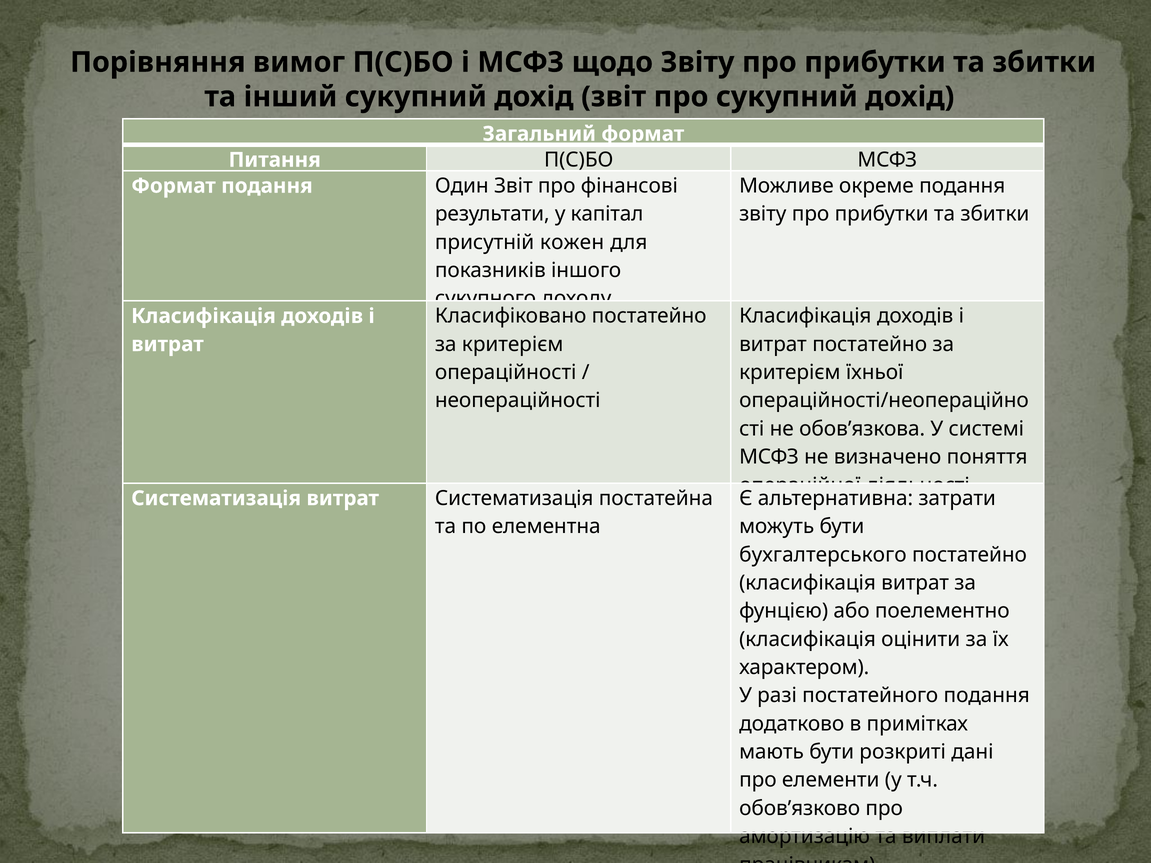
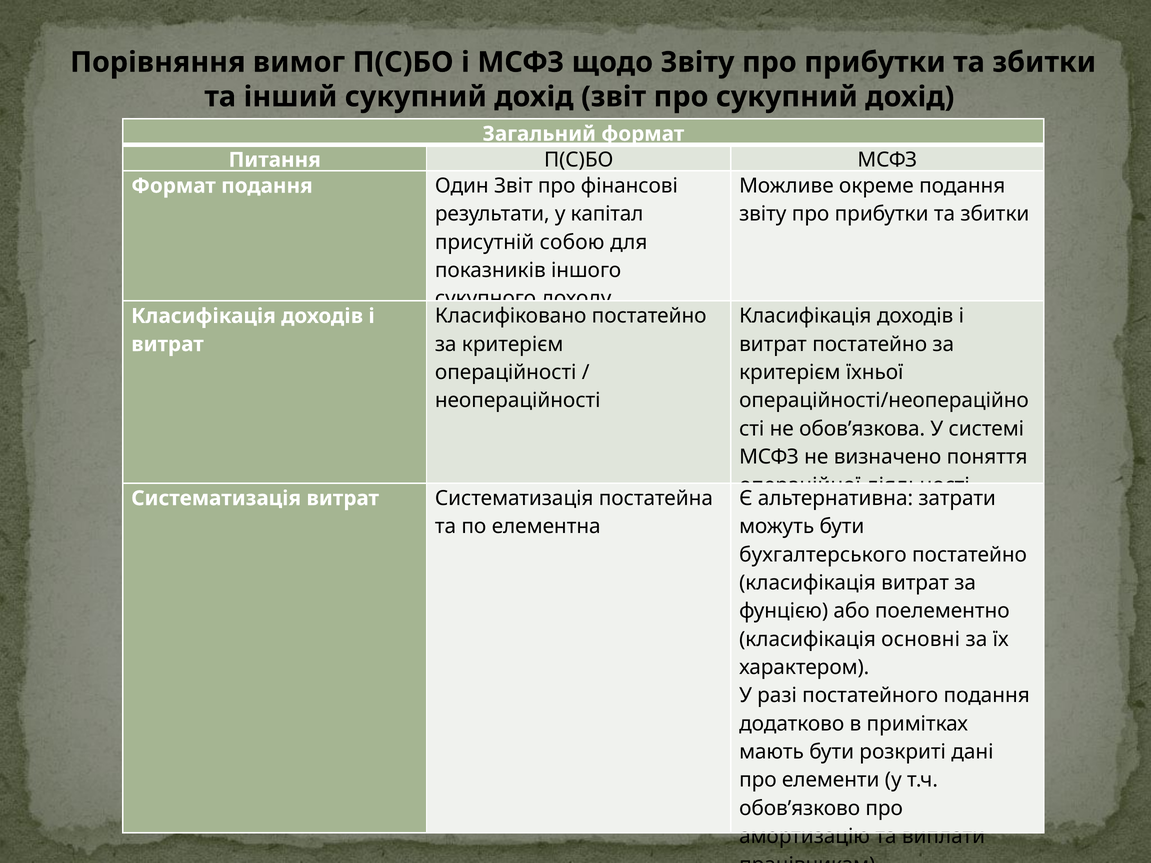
кожен: кожен -> собою (572, 242)
оцінити: оцінити -> основні (921, 639)
